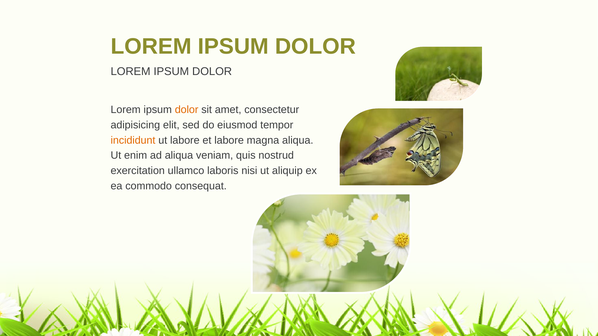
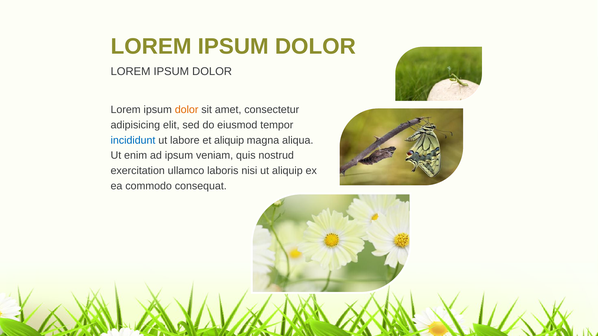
incididunt colour: orange -> blue (133, 140)
et labore: labore -> aliquip (229, 140)
ad aliqua: aliqua -> ipsum (179, 156)
